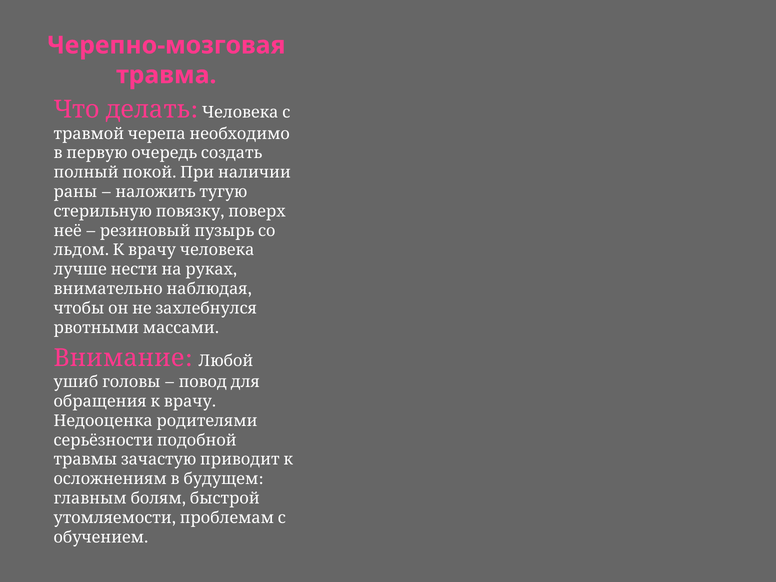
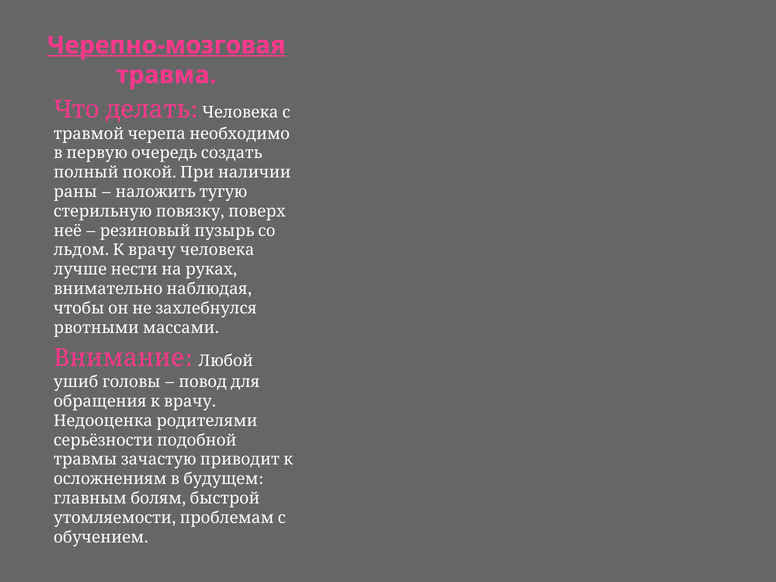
Черепно-мозговая underline: none -> present (166, 45)
